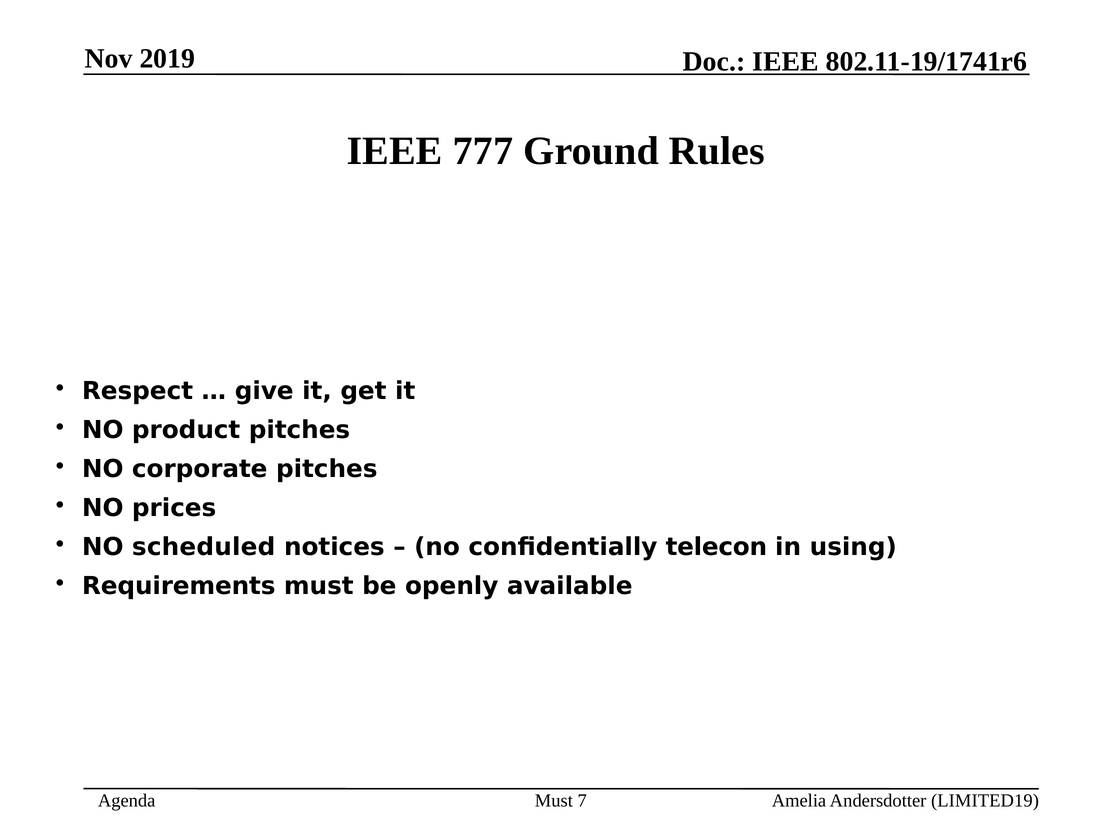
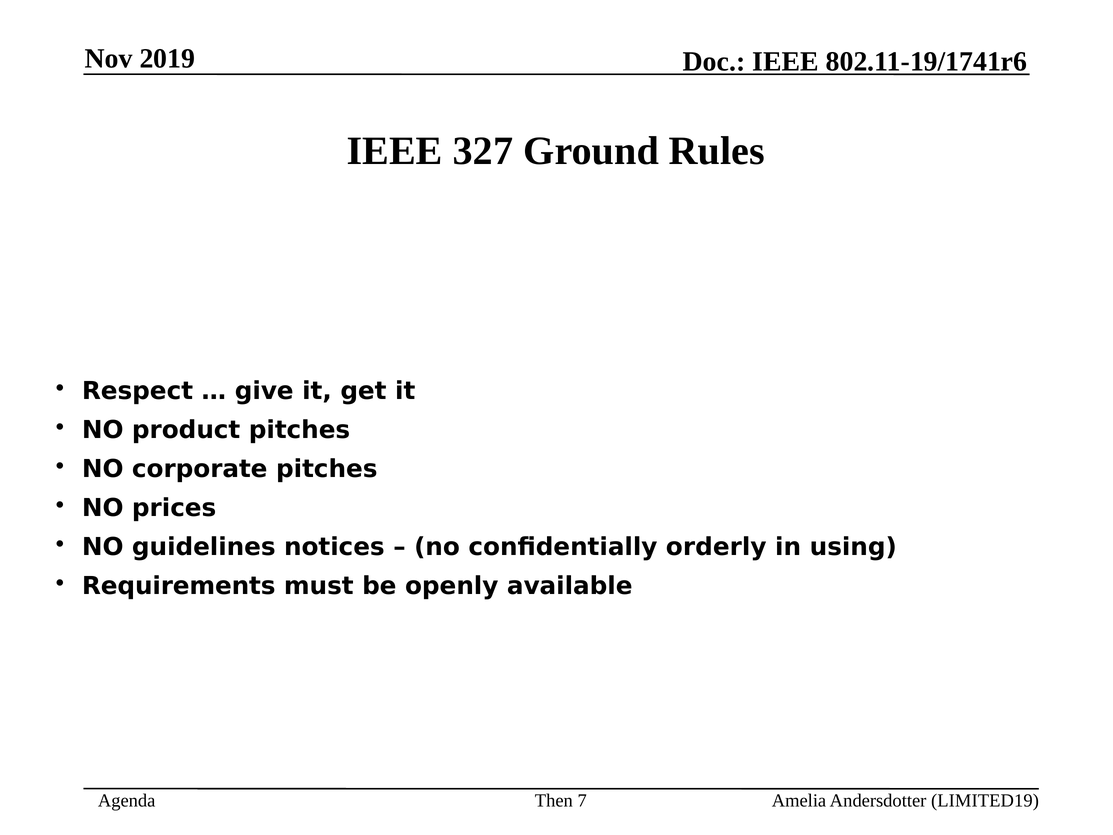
777: 777 -> 327 (483, 151)
scheduled: scheduled -> guidelines (204, 547)
telecon: telecon -> orderly (716, 547)
Must: Must -> Then (554, 801)
